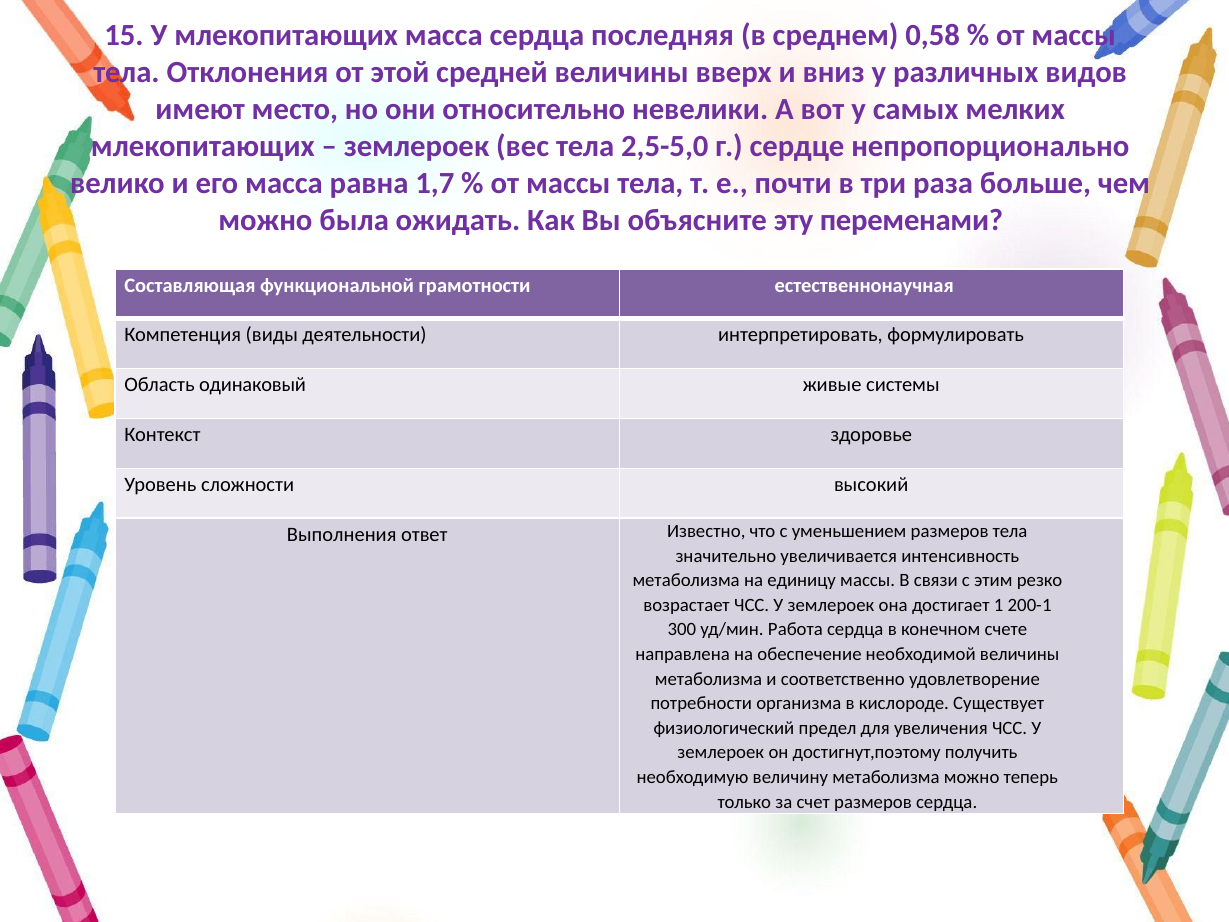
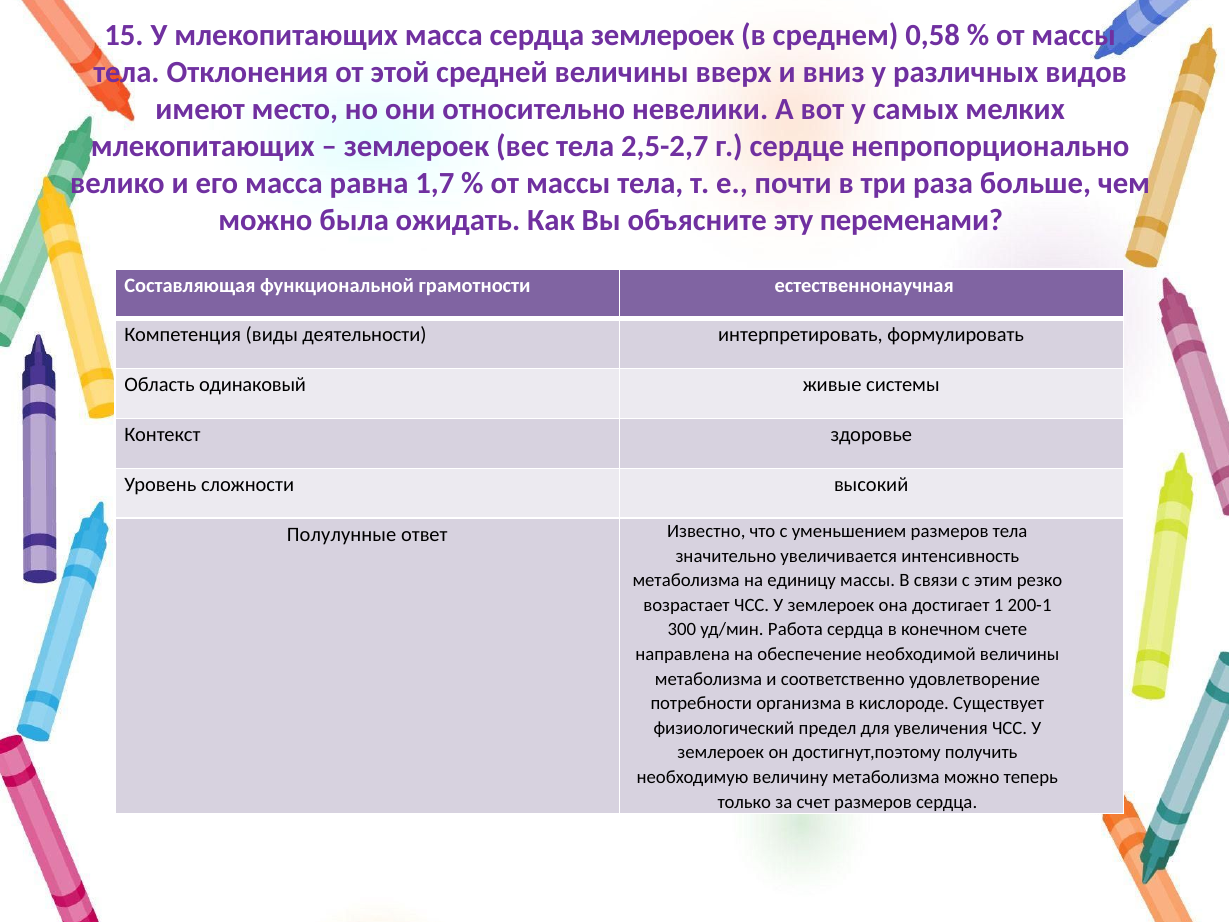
сердца последняя: последняя -> землероек (663, 36)
2,5-5,0: 2,5-5,0 -> 2,5-2,7 (665, 146)
Выполнения: Выполнения -> Полулунные (342, 534)
